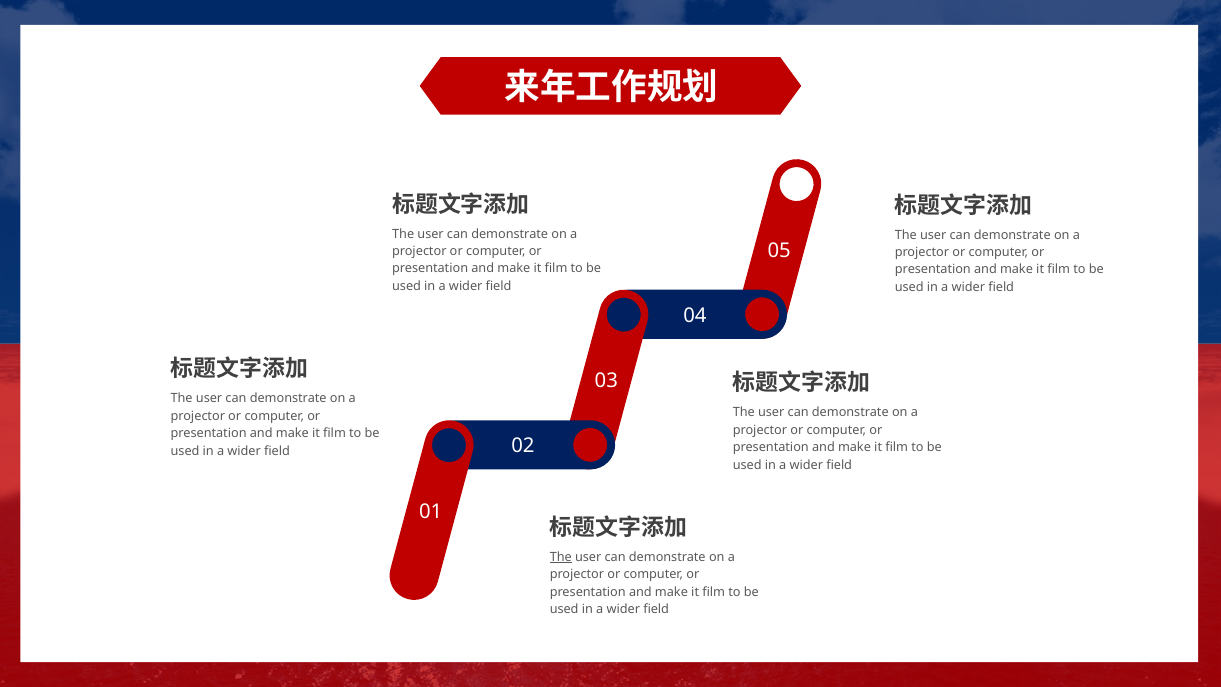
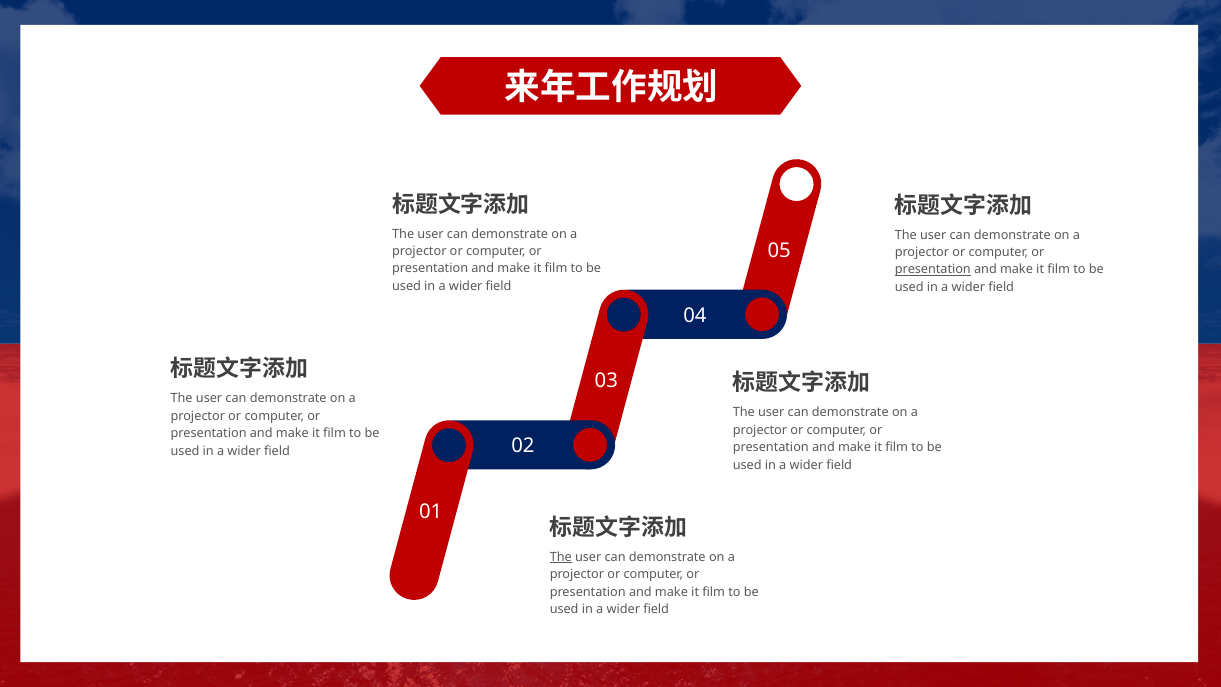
presentation underline: none -> present (933, 270)
